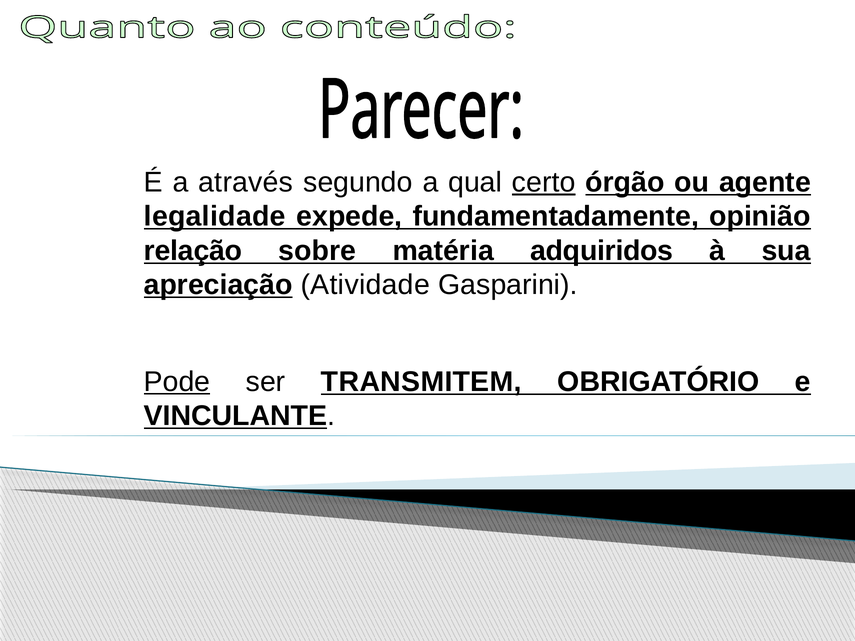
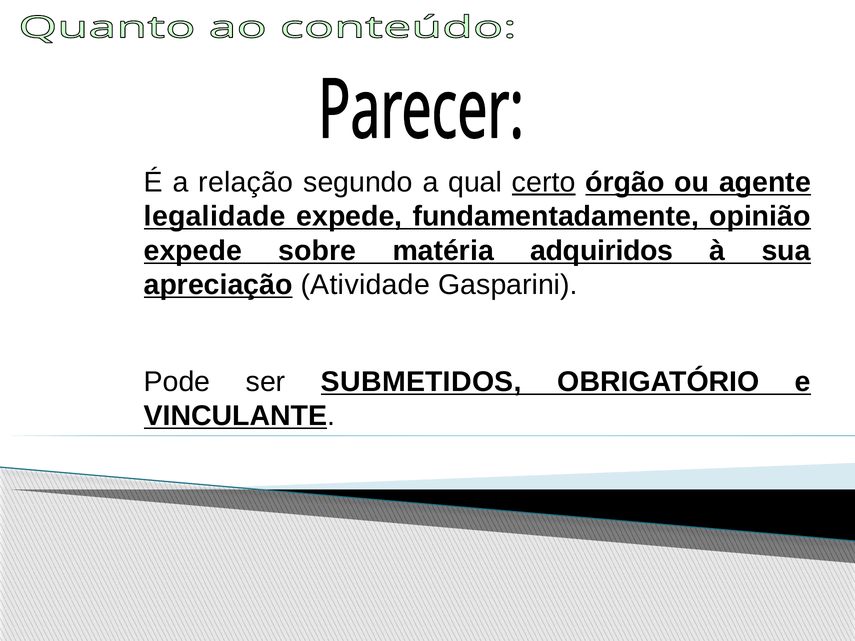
através: através -> relação (246, 182)
relação: relação -> expede (193, 251)
Pode underline: present -> none (177, 382)
TRANSMITEM: TRANSMITEM -> SUBMETIDOS (421, 382)
